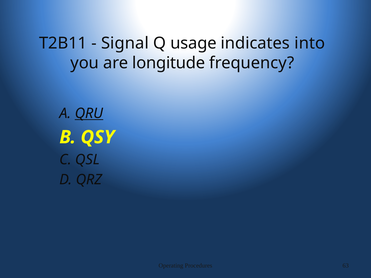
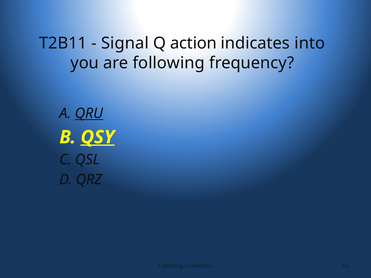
usage: usage -> action (194, 43)
longitude: longitude -> following (169, 63)
QSY underline: none -> present (97, 137)
